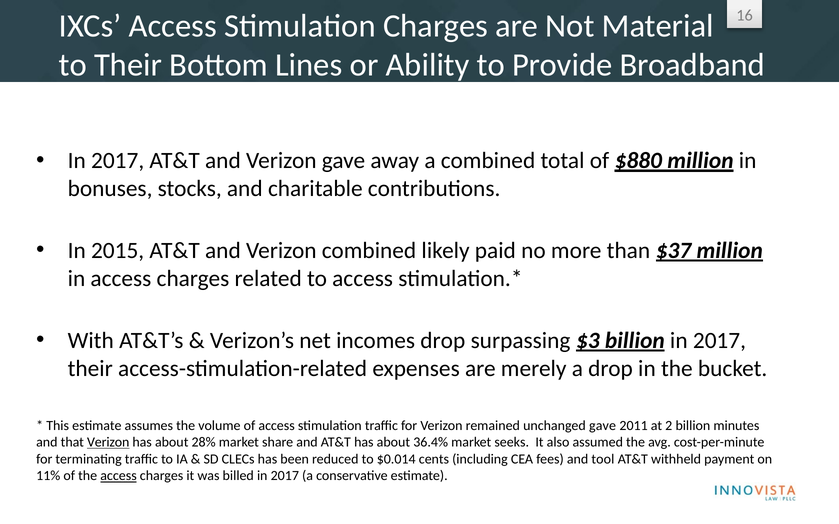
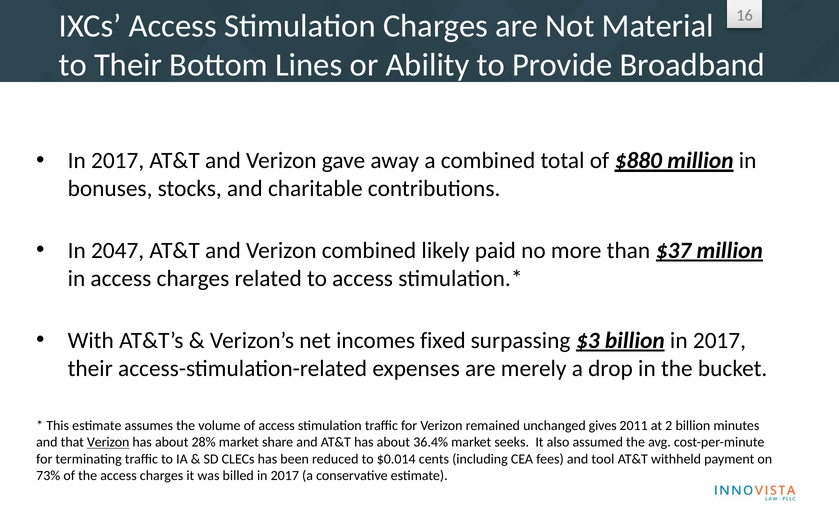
2015: 2015 -> 2047 (118, 251)
incomes drop: drop -> fixed (443, 341)
unchanged gave: gave -> gives (603, 426)
11%: 11% -> 73% (48, 476)
access underline: present -> none (119, 476)
